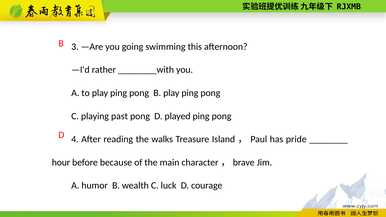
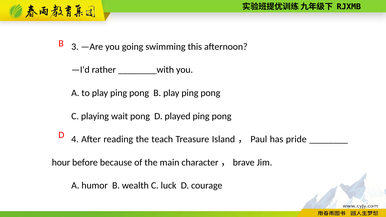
past: past -> wait (120, 116)
walks: walks -> teach (162, 139)
